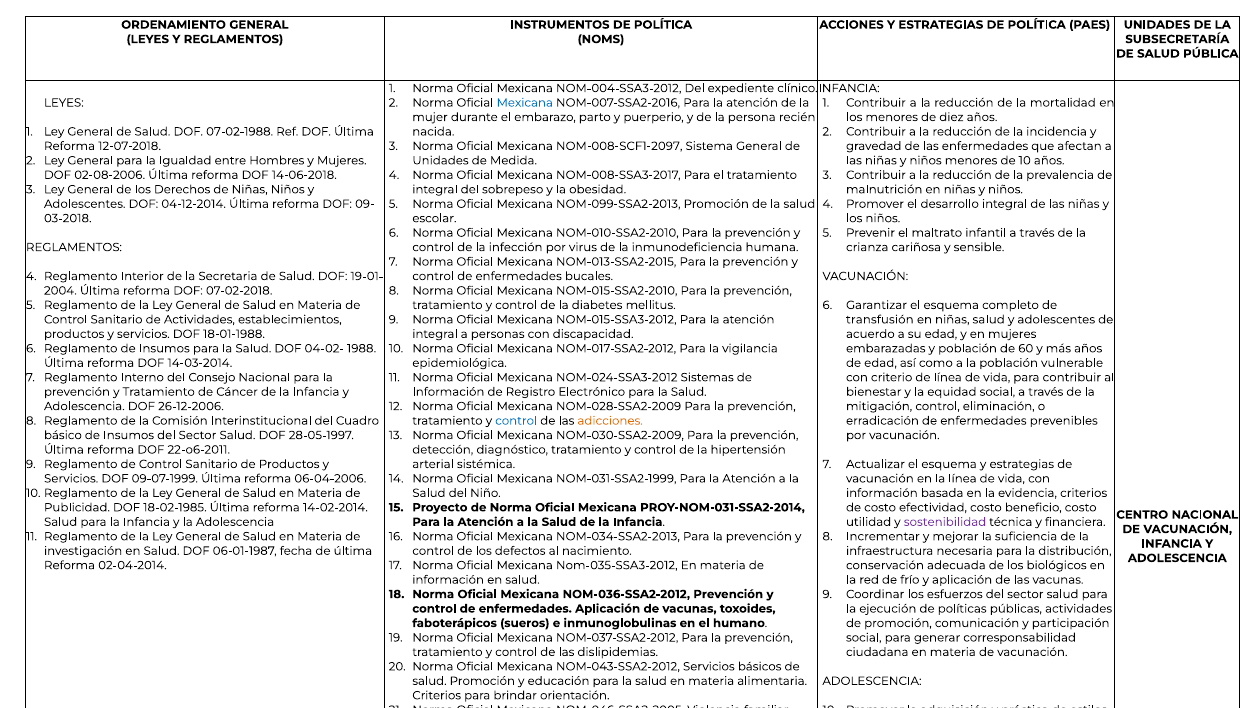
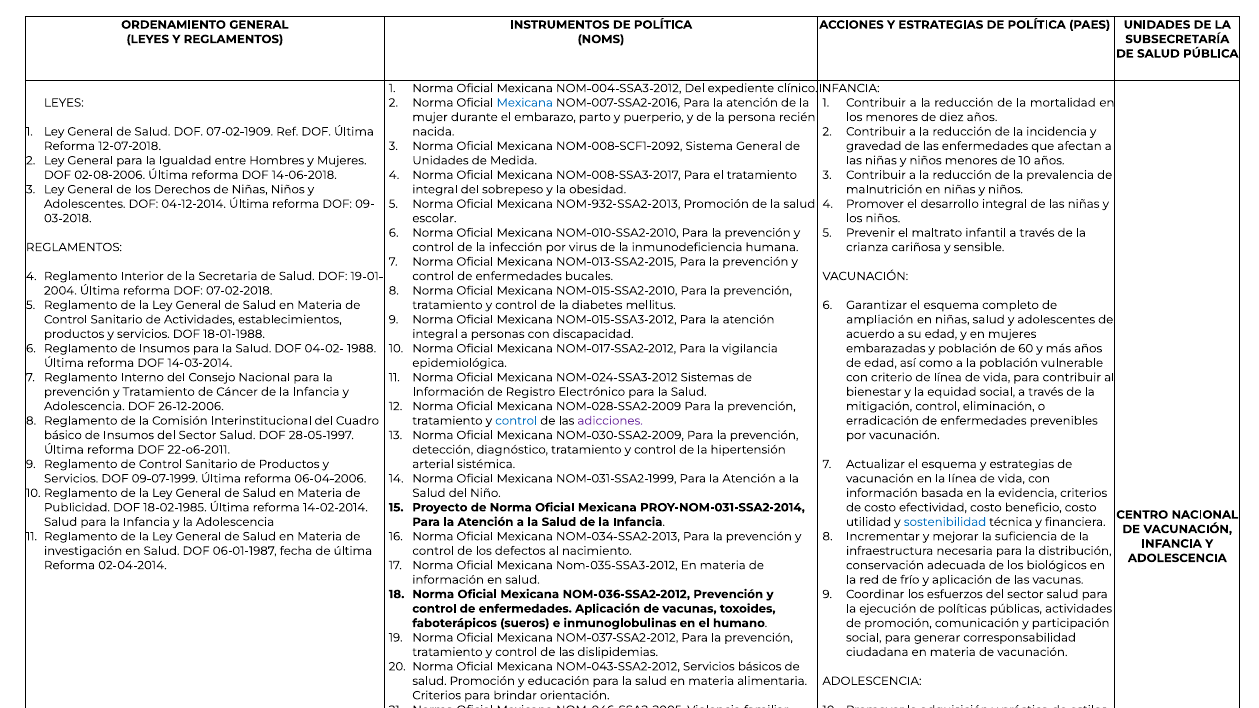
07-02-1988: 07-02-1988 -> 07-02-1909 (240, 132)
NOM-008-SCF1-2097: NOM-008-SCF1-2097 -> NOM-008-SCF1-2092 (619, 146)
NOM-099-SSA2-2013: NOM-099-SSA2-2013 -> NOM-932-SSA2-2013 (618, 204)
transfusión: transfusión -> ampliación (880, 320)
adicciones colour: orange -> purple (610, 421)
sostenibilidad colour: purple -> blue (945, 522)
